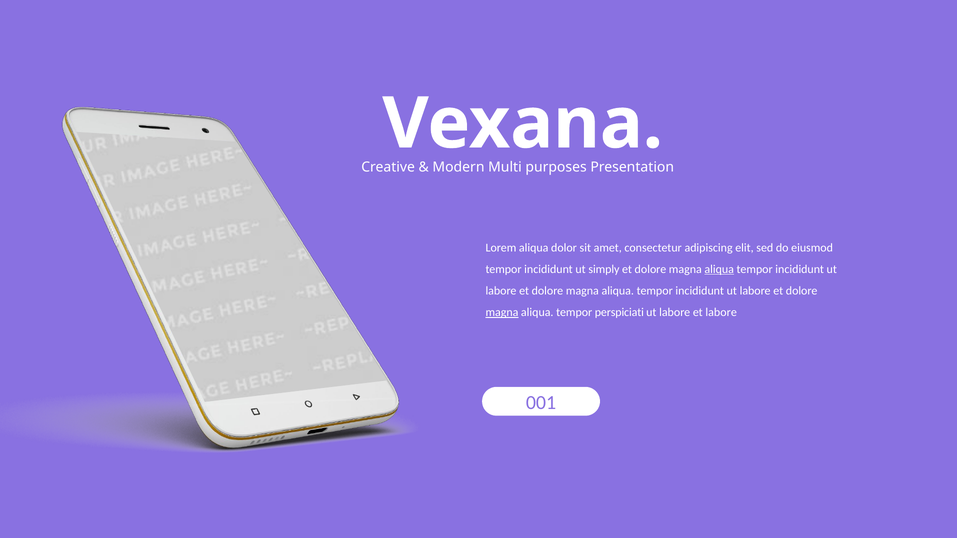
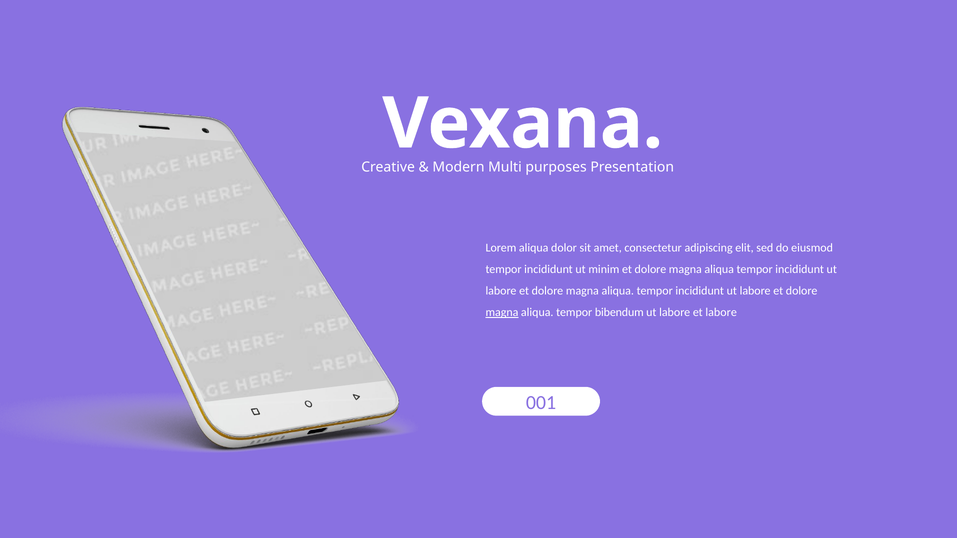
simply: simply -> minim (604, 269)
aliqua underline: present -> none (719, 269)
perspiciati: perspiciati -> bibendum (619, 312)
